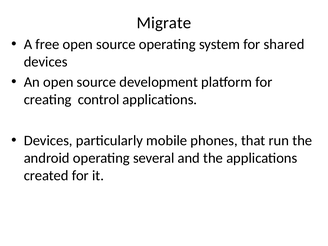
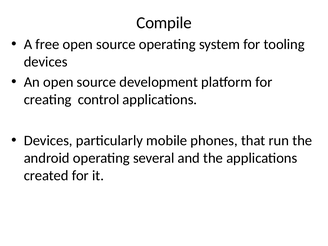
Migrate: Migrate -> Compile (164, 23)
shared: shared -> tooling (284, 44)
